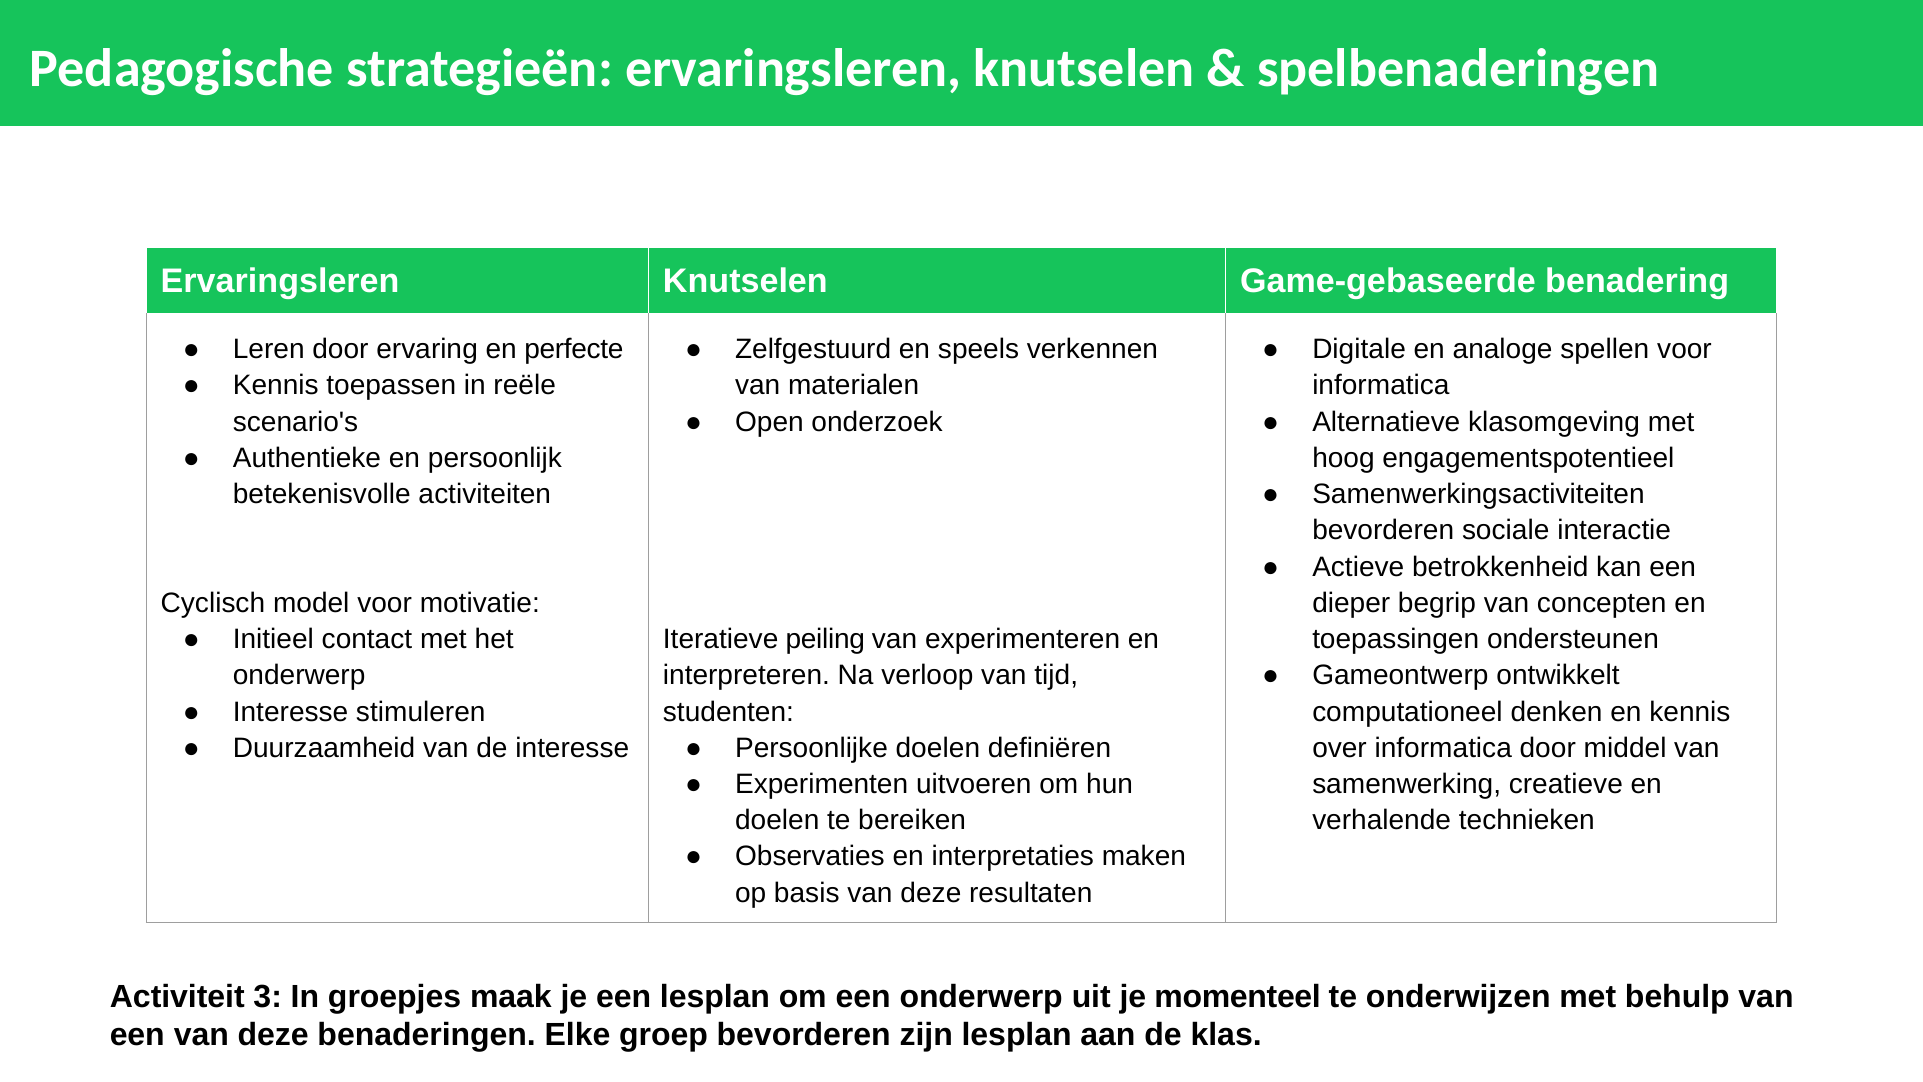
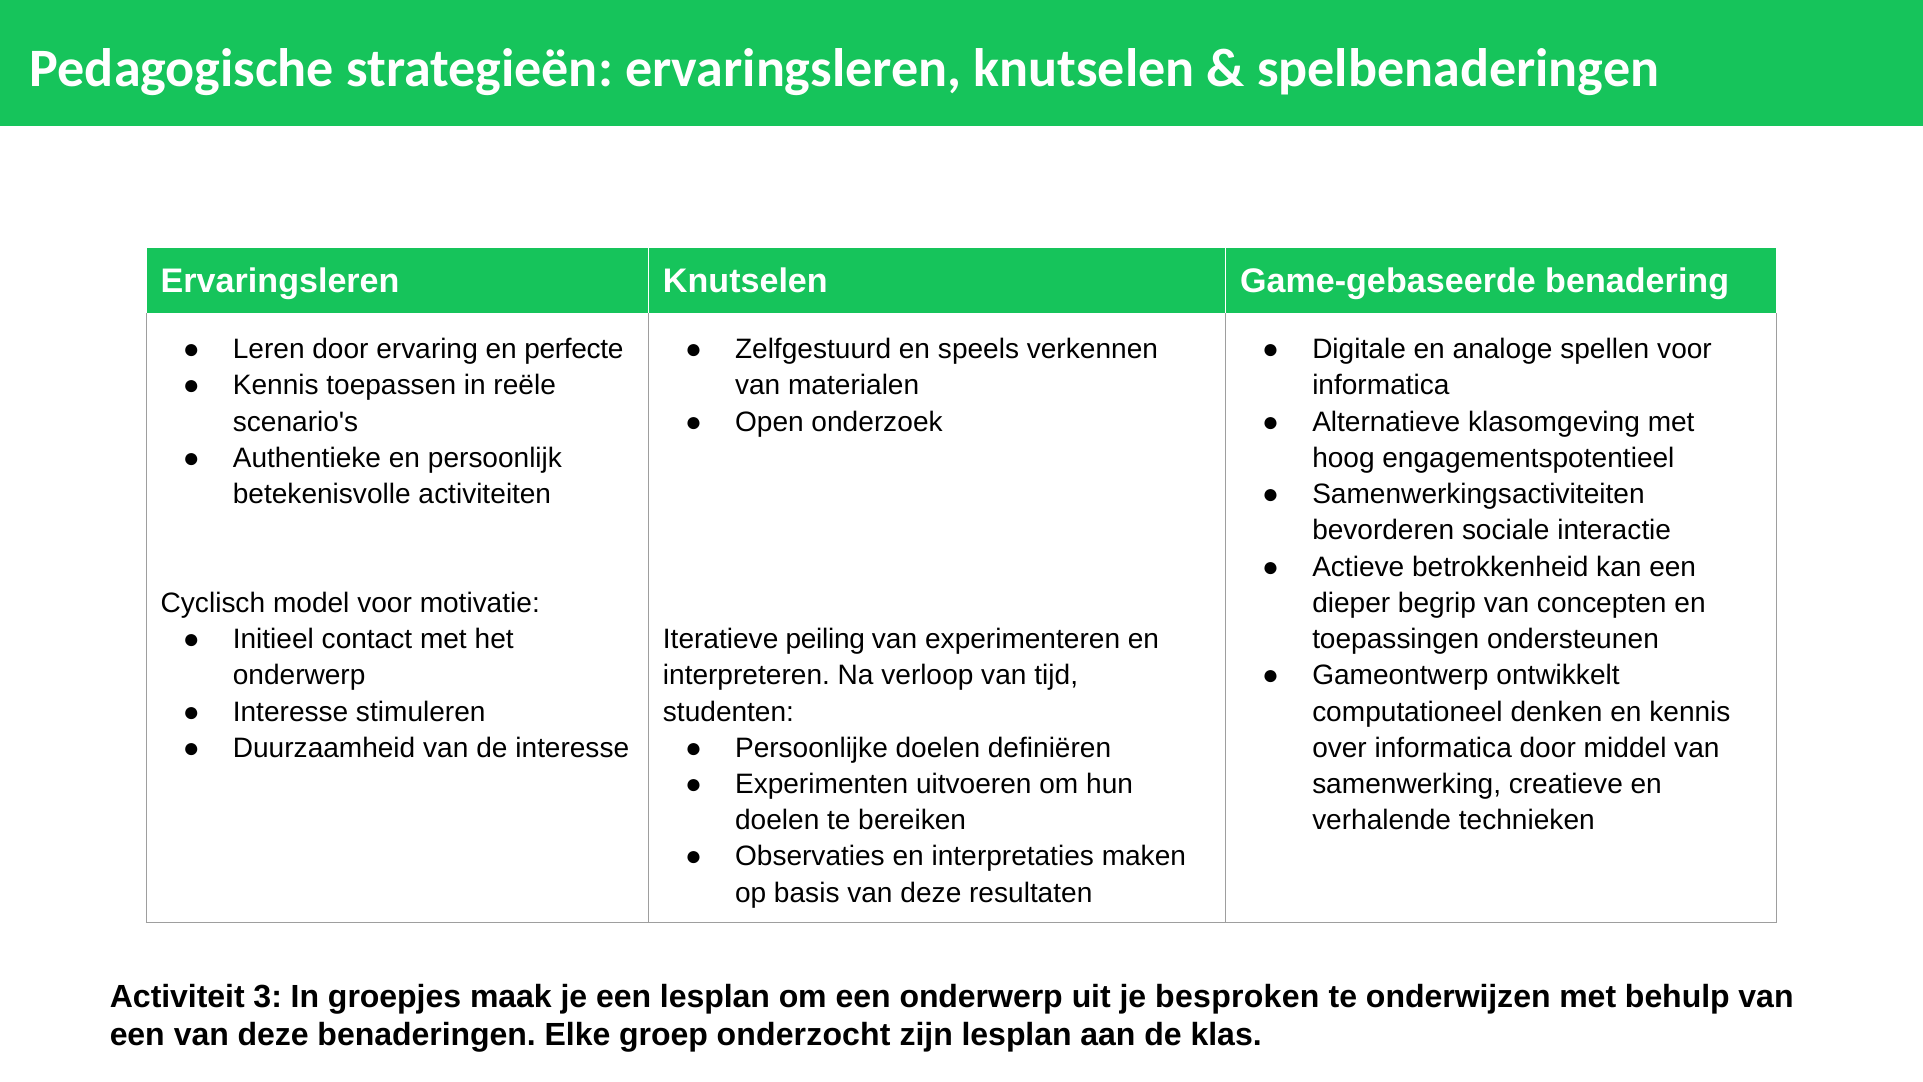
momenteel: momenteel -> besproken (1237, 996)
groep bevorderen: bevorderen -> onderzocht (804, 1035)
